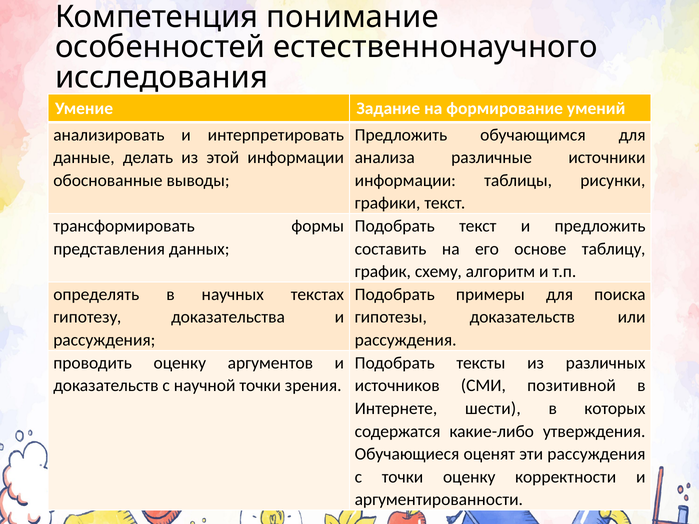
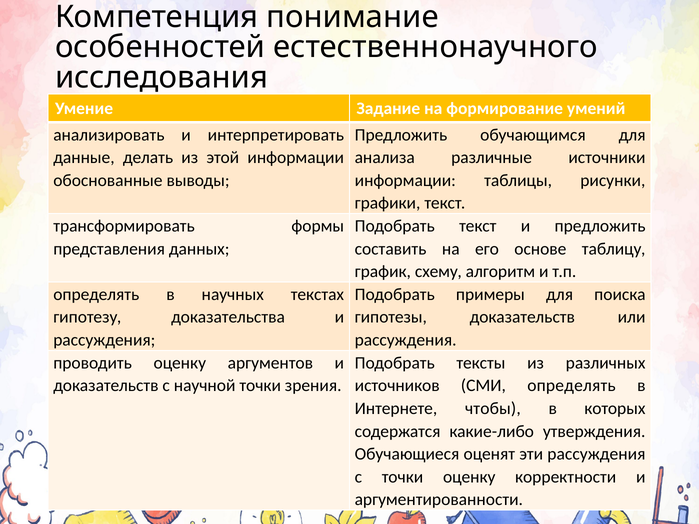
СМИ позитивной: позитивной -> определять (572, 386)
шести: шести -> чтобы (493, 409)
